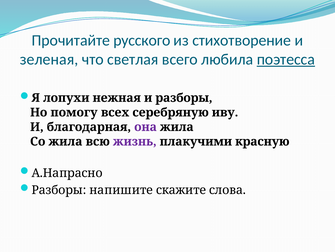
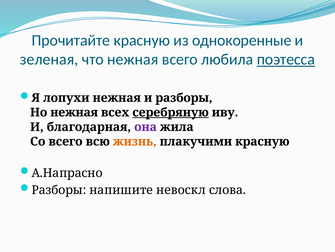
Прочитайте русского: русского -> красную (142, 40)
стихотворение: стихотворение -> однокоренные (242, 40)
что светлая: светлая -> нежная (133, 59)
Но помогу: помогу -> нежная (74, 112)
серебряную underline: none -> present (171, 112)
Со жила: жила -> всего (65, 141)
жизнь colour: purple -> orange (135, 141)
скажите: скажите -> невоскл (181, 189)
